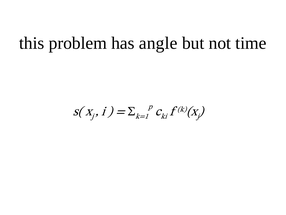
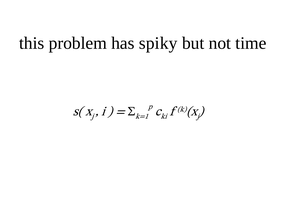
angle: angle -> spiky (158, 43)
